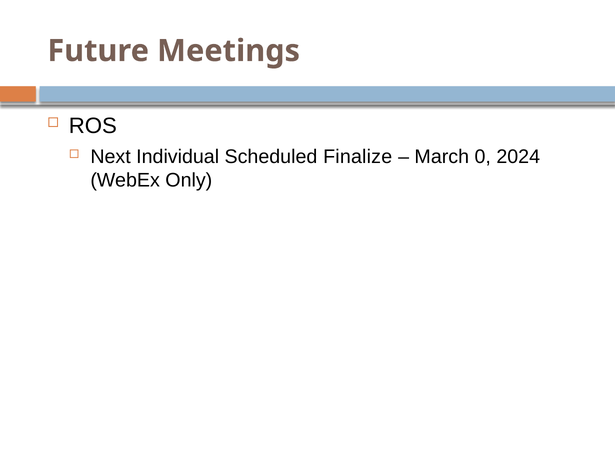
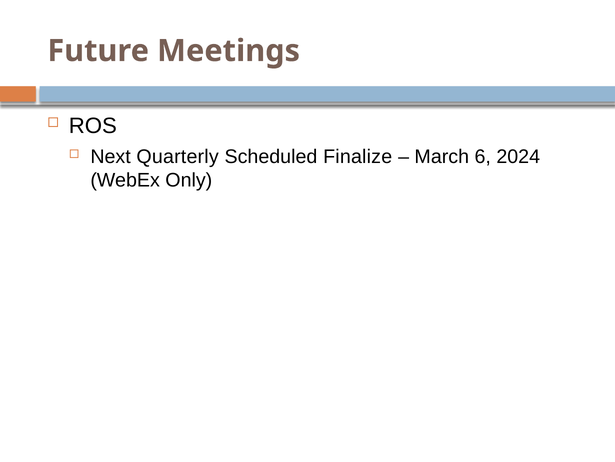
Individual: Individual -> Quarterly (178, 156)
0: 0 -> 6 (483, 156)
